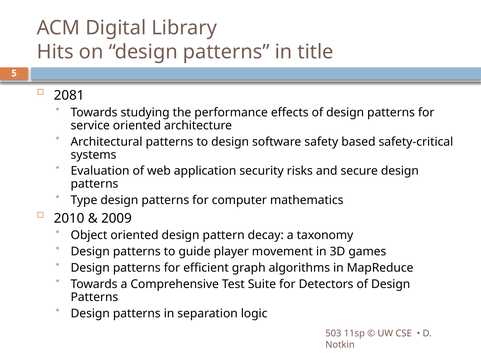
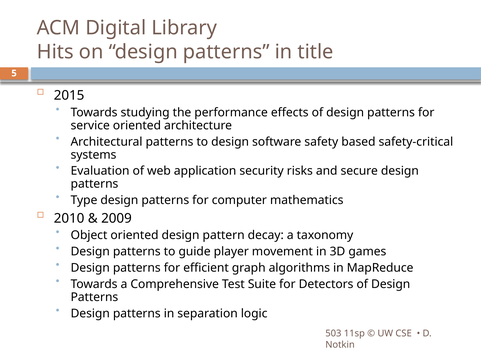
2081: 2081 -> 2015 (69, 95)
